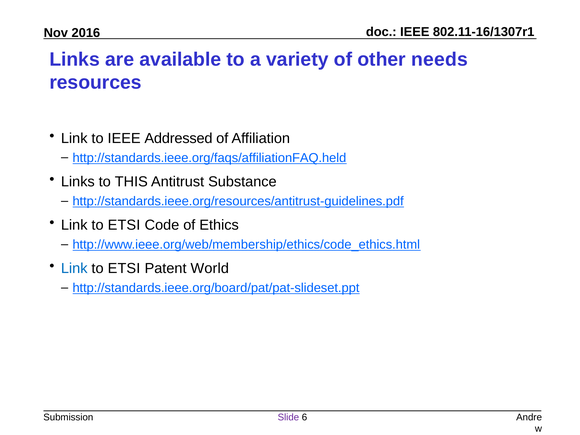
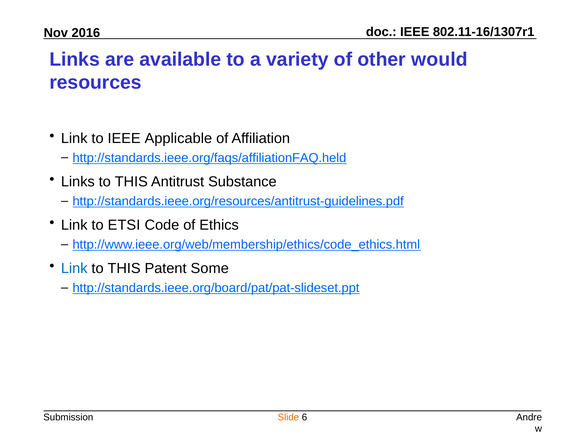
needs: needs -> would (439, 59)
Addressed: Addressed -> Applicable (178, 138)
ETSI: ETSI -> THIS (124, 268)
World: World -> Some (210, 268)
Slide colour: purple -> orange (288, 417)
